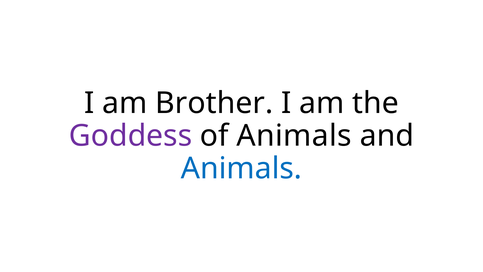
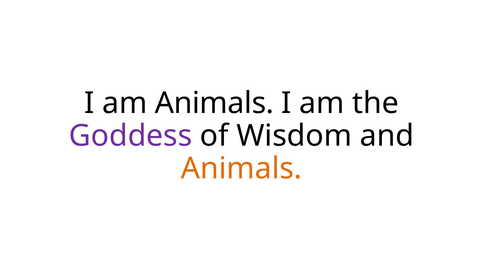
am Brother: Brother -> Animals (214, 103)
of Animals: Animals -> Wisdom (294, 136)
Animals colour: blue -> orange (241, 168)
